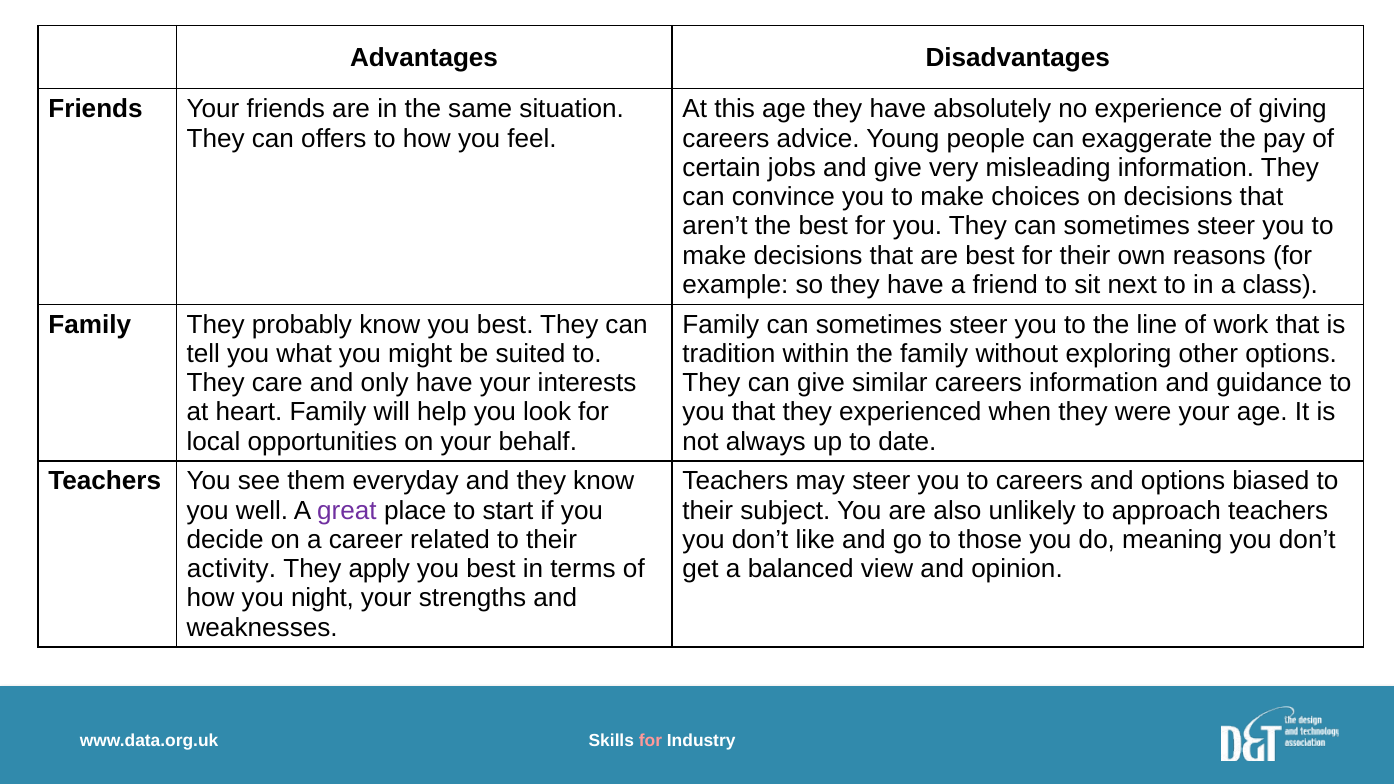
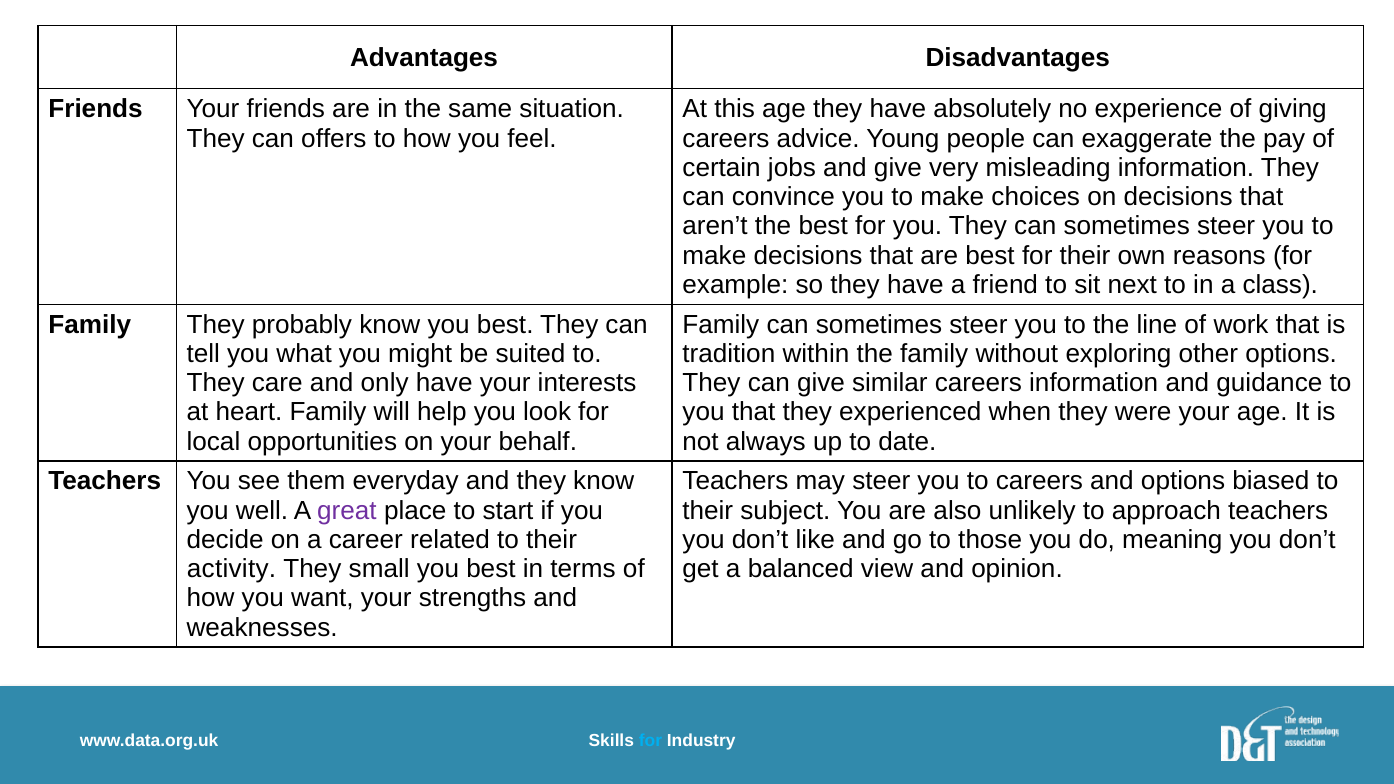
apply: apply -> small (379, 569)
night: night -> want (322, 598)
for colour: pink -> light blue (651, 741)
